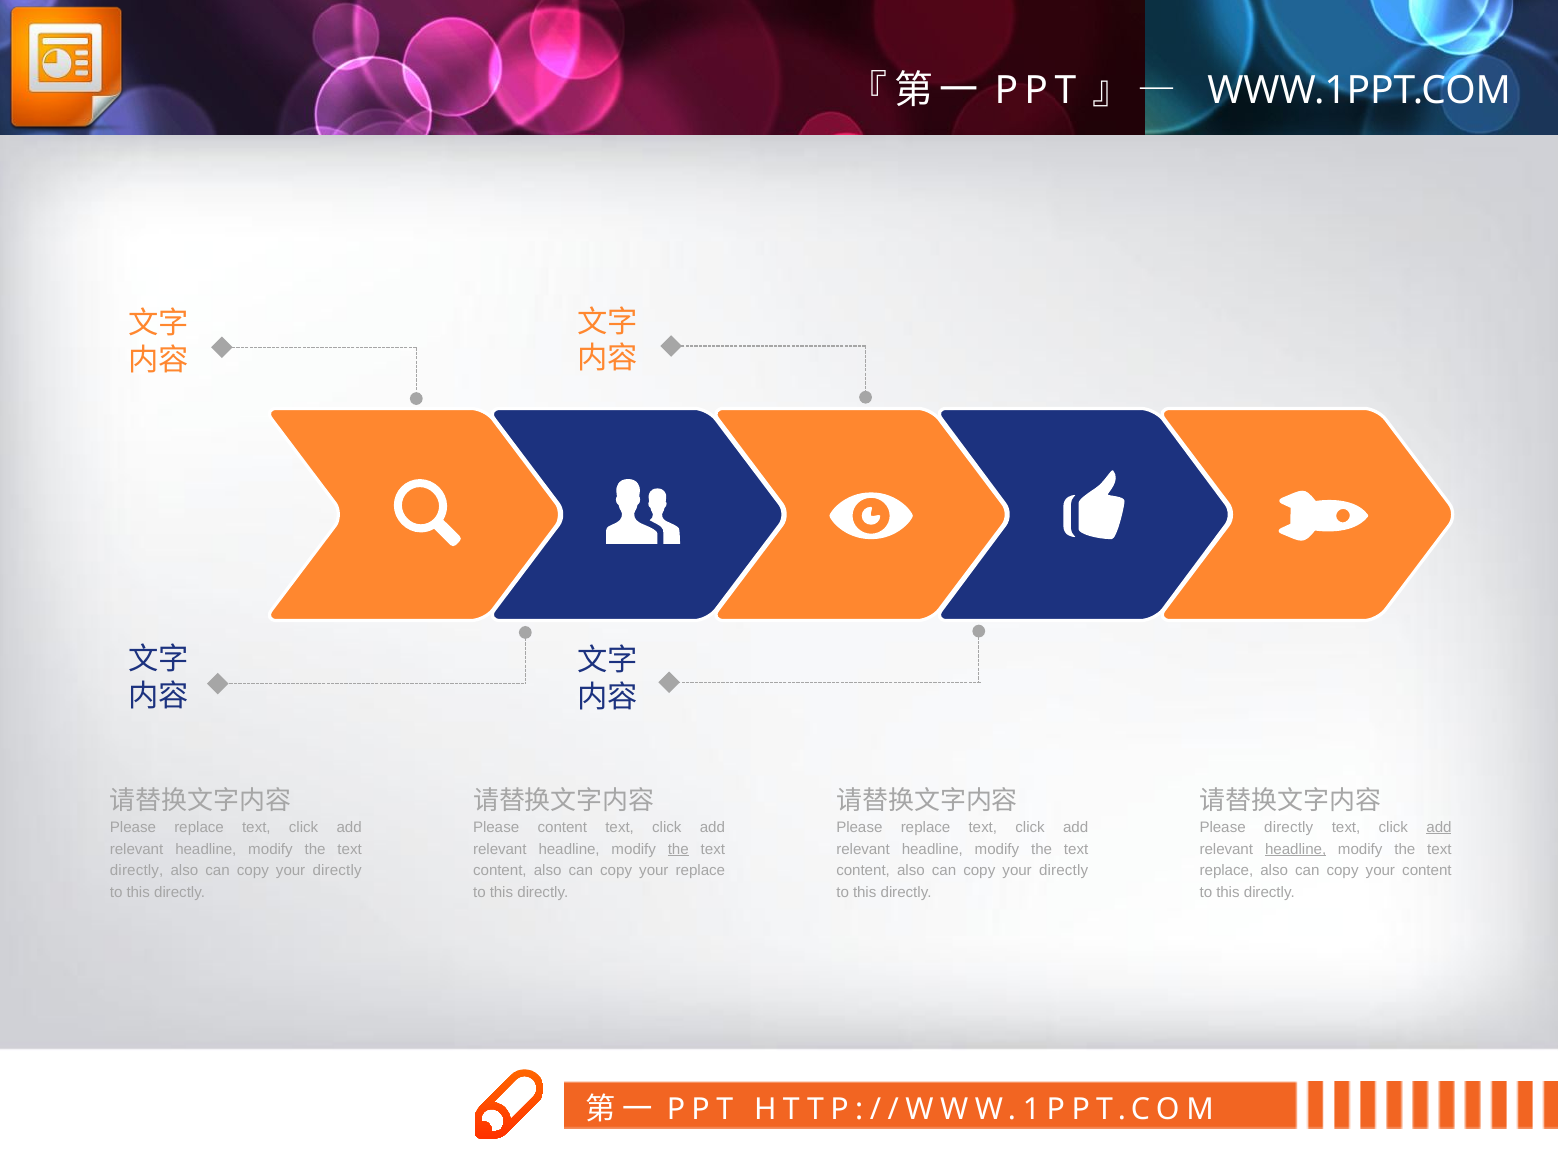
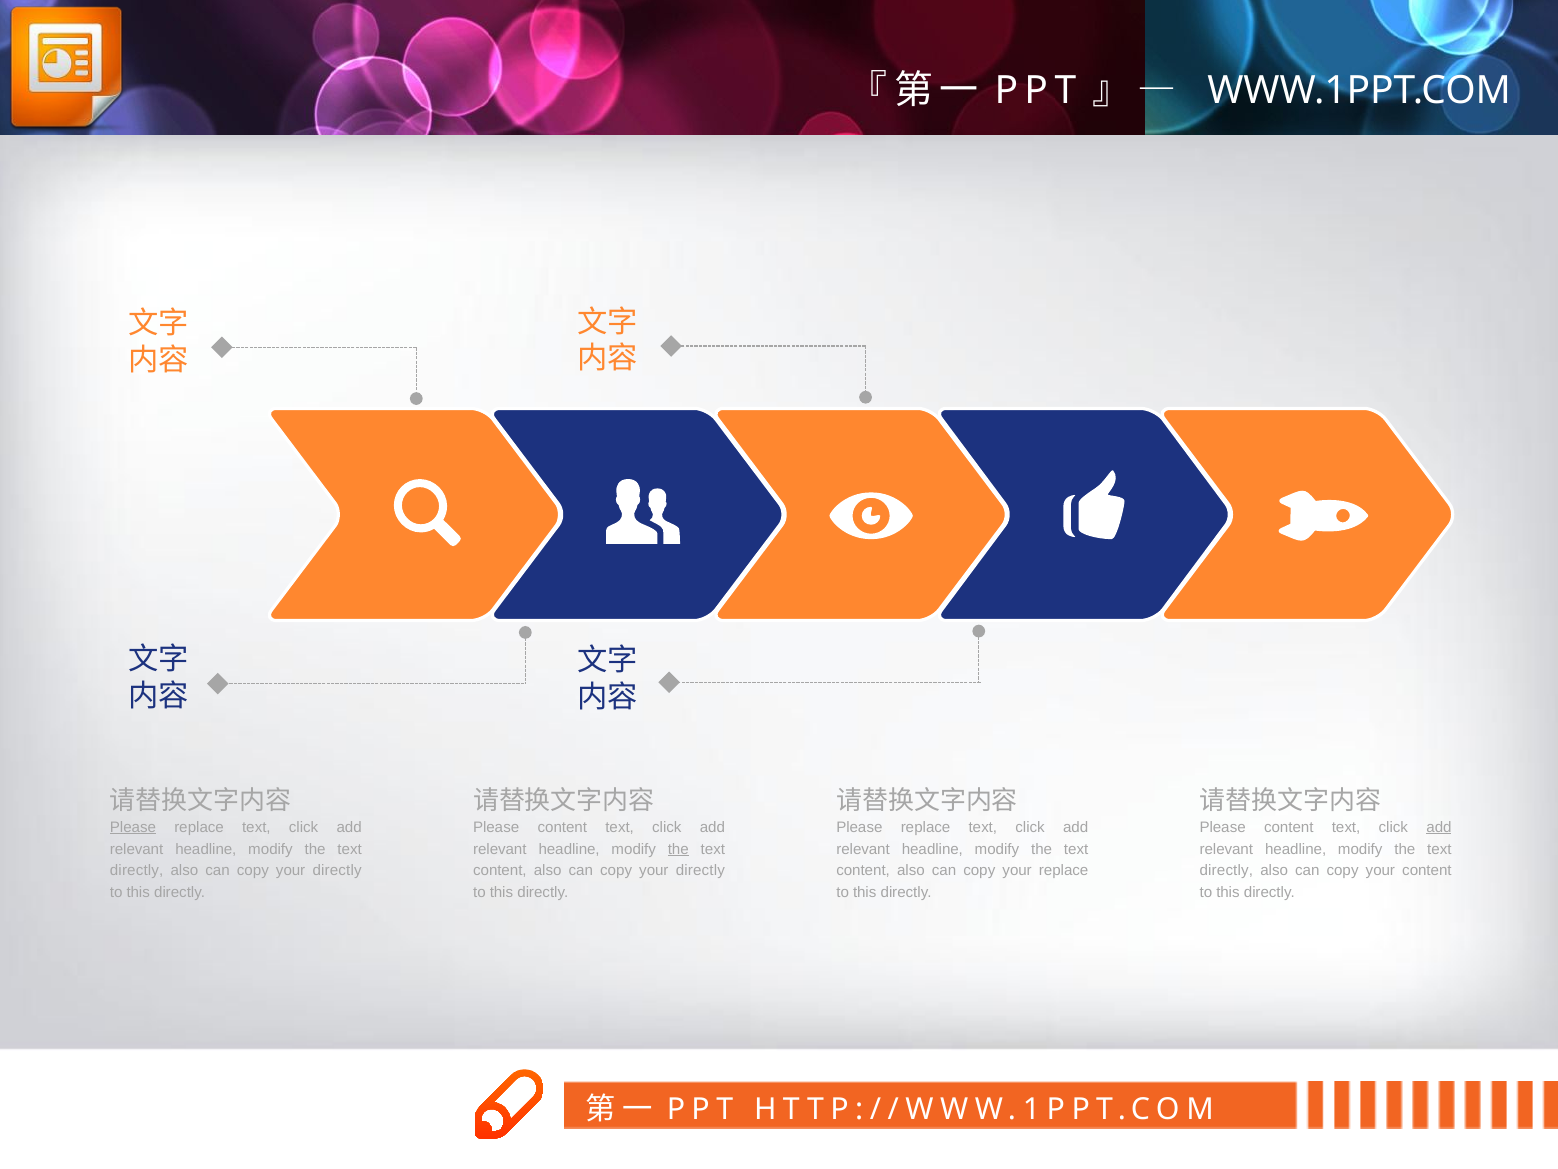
Please underline: none -> present (133, 827)
directly: directly -> content (1289, 827)
headline underline: present -> none (1296, 849)
replace: replace -> directly (700, 870)
directly: directly -> replace (1064, 870)
replace: replace -> directly (1226, 870)
